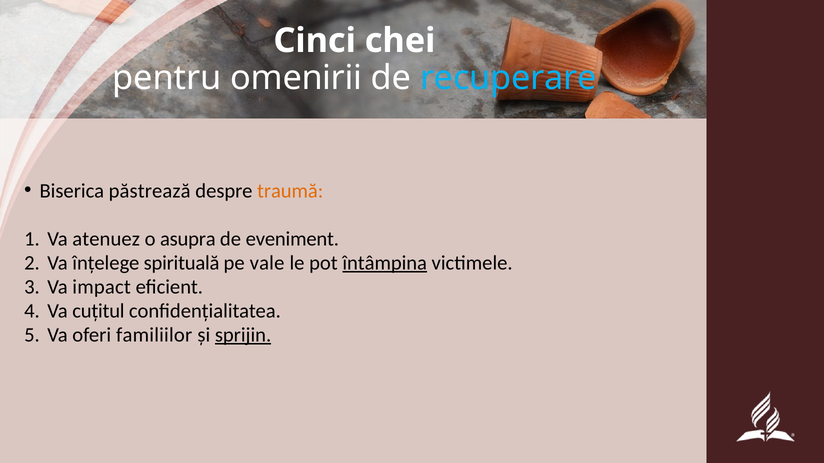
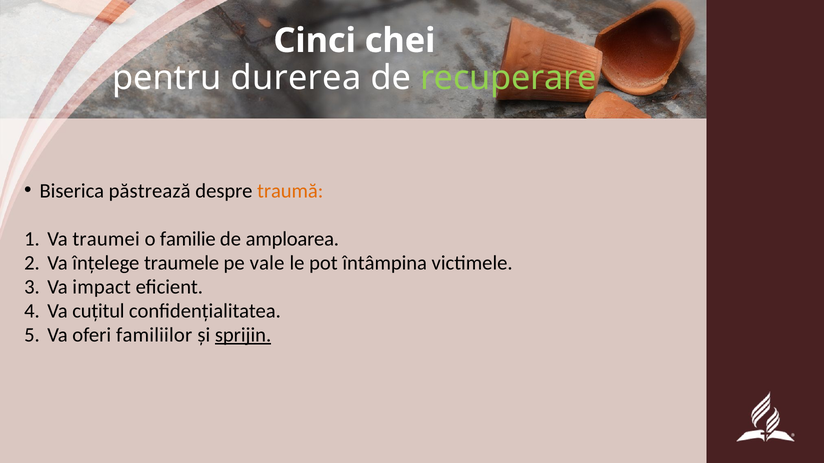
omenirii: omenirii -> durerea (296, 78)
recuperare colour: light blue -> light green (508, 78)
atenuez: atenuez -> traumei (106, 239)
asupra: asupra -> familie (188, 239)
eveniment: eveniment -> amploarea (292, 239)
spirituală: spirituală -> traumele (182, 263)
întâmpina underline: present -> none (385, 263)
